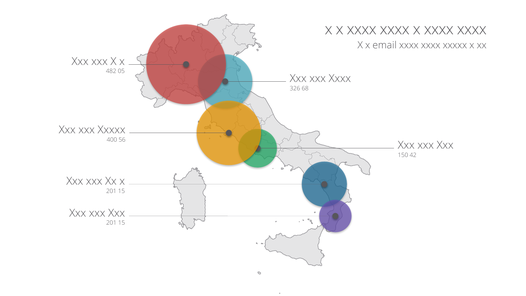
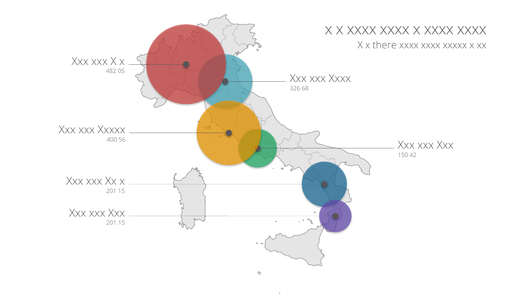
email: email -> there (385, 45)
